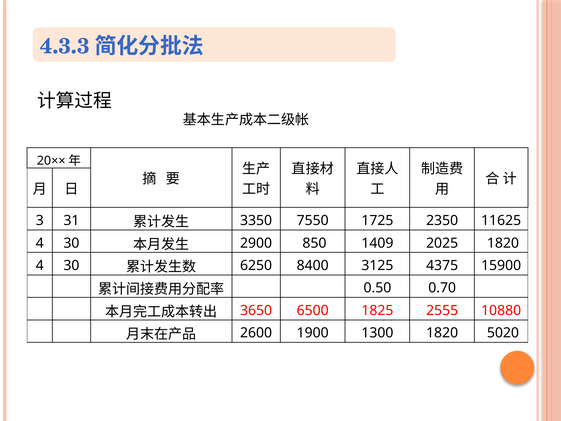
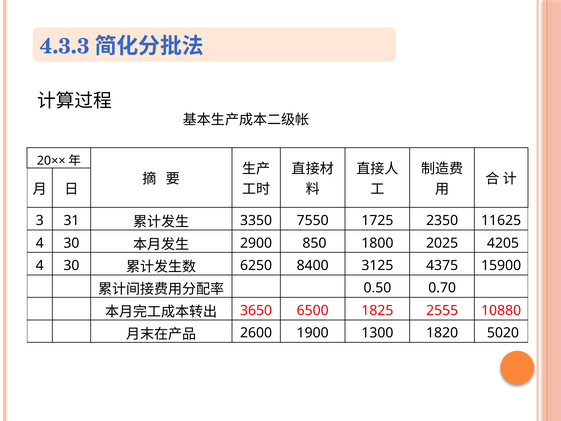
1409: 1409 -> 1800 (377, 243)
2025 1820: 1820 -> 4205 (503, 243)
